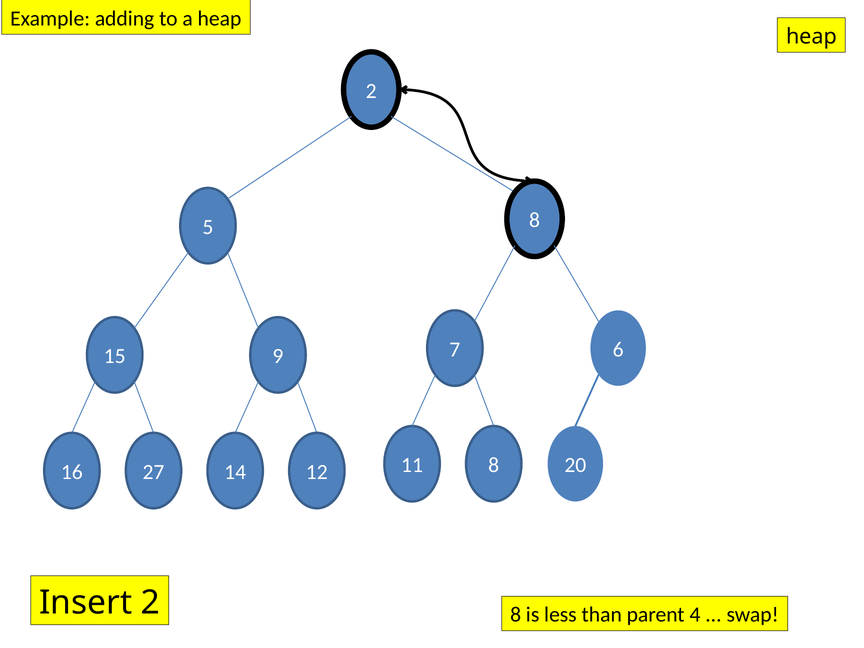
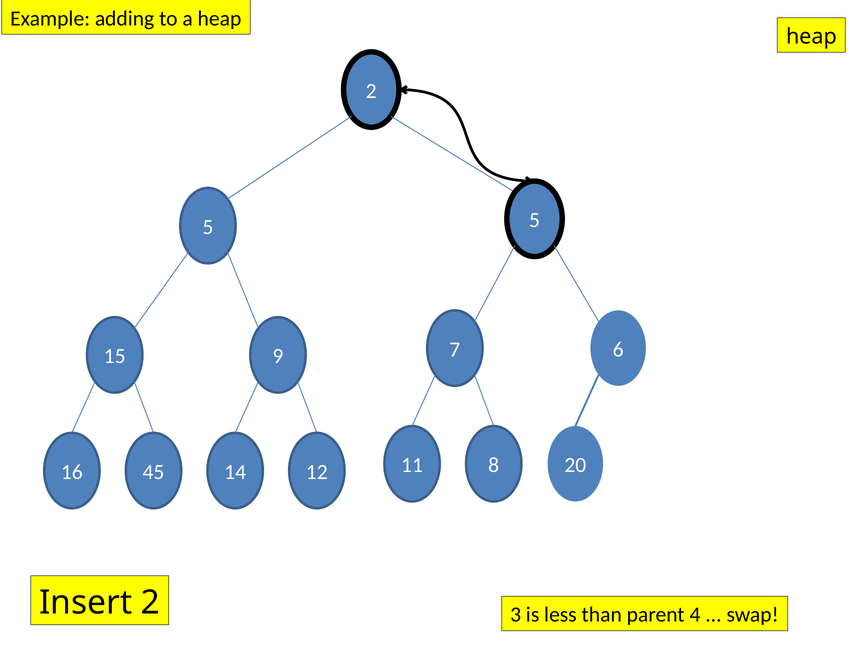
5 8: 8 -> 5 (534, 220)
27: 27 -> 45 (153, 472)
2 8: 8 -> 3 (516, 615)
